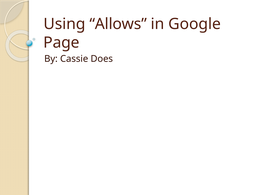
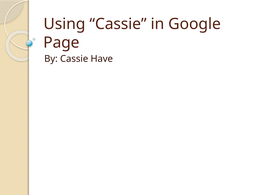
Using Allows: Allows -> Cassie (118, 24)
Does: Does -> Have (102, 59)
